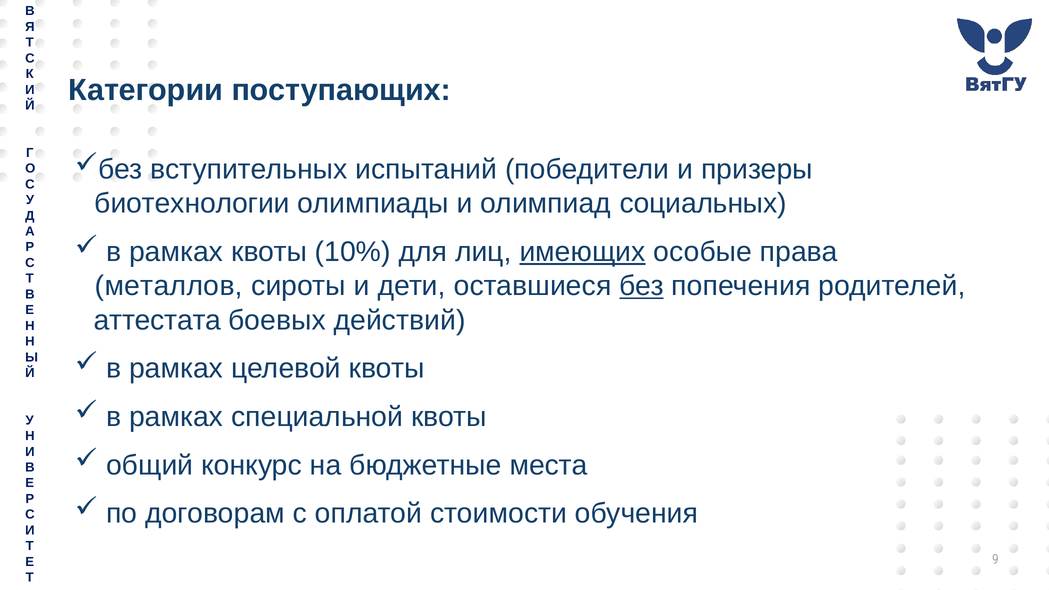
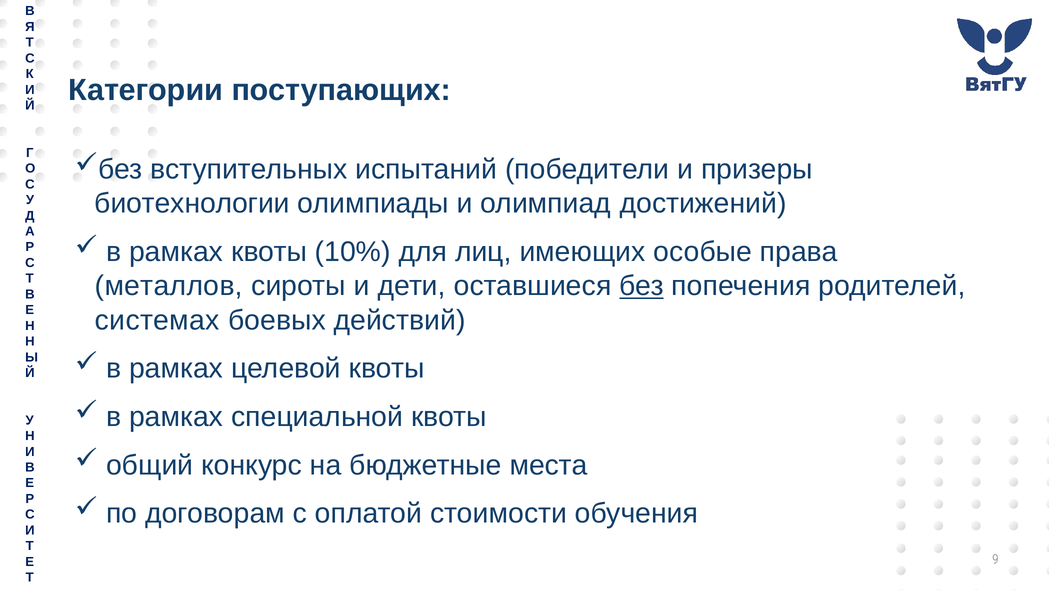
социальных: социальных -> достижений (703, 204)
имеющих underline: present -> none (583, 252)
аттестата: аттестата -> системах (157, 320)
